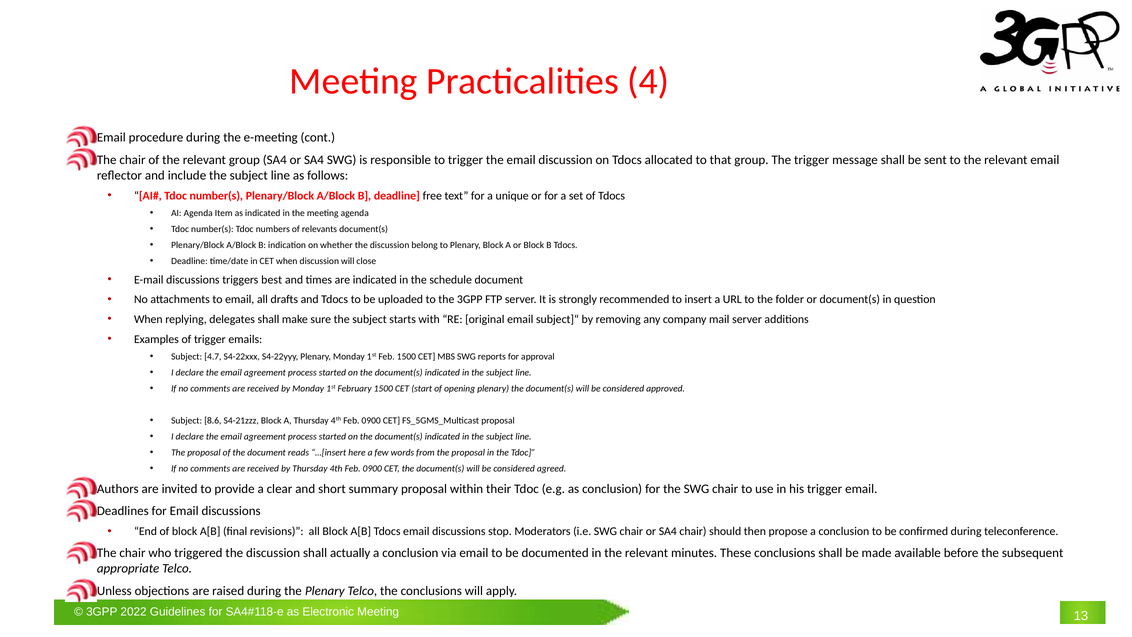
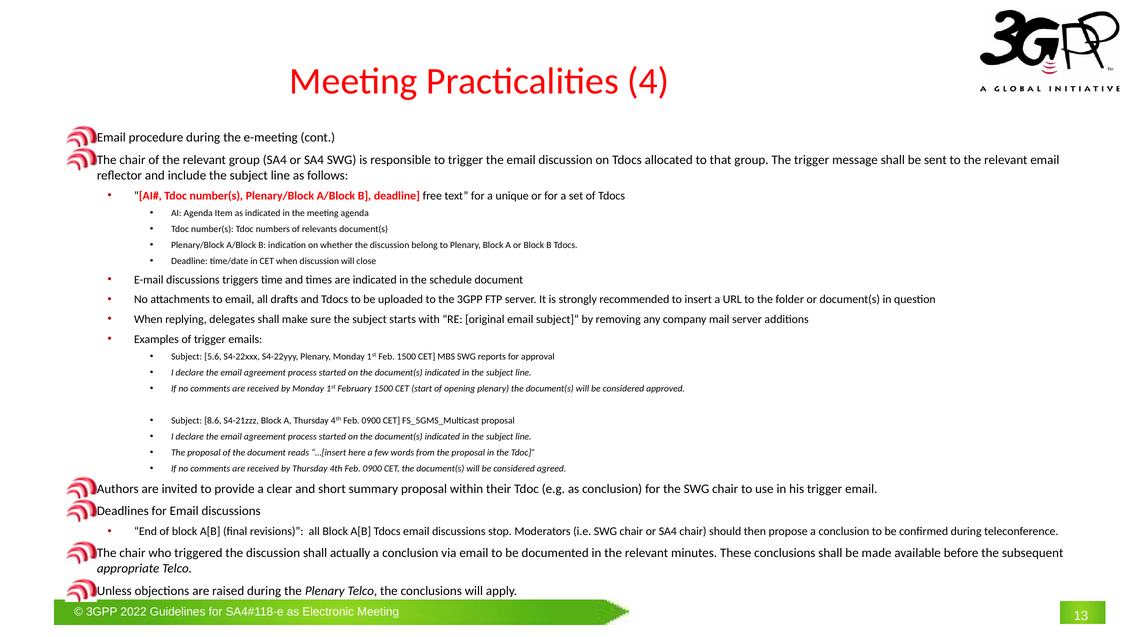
best: best -> time (272, 280)
4.7: 4.7 -> 5.6 (213, 356)
